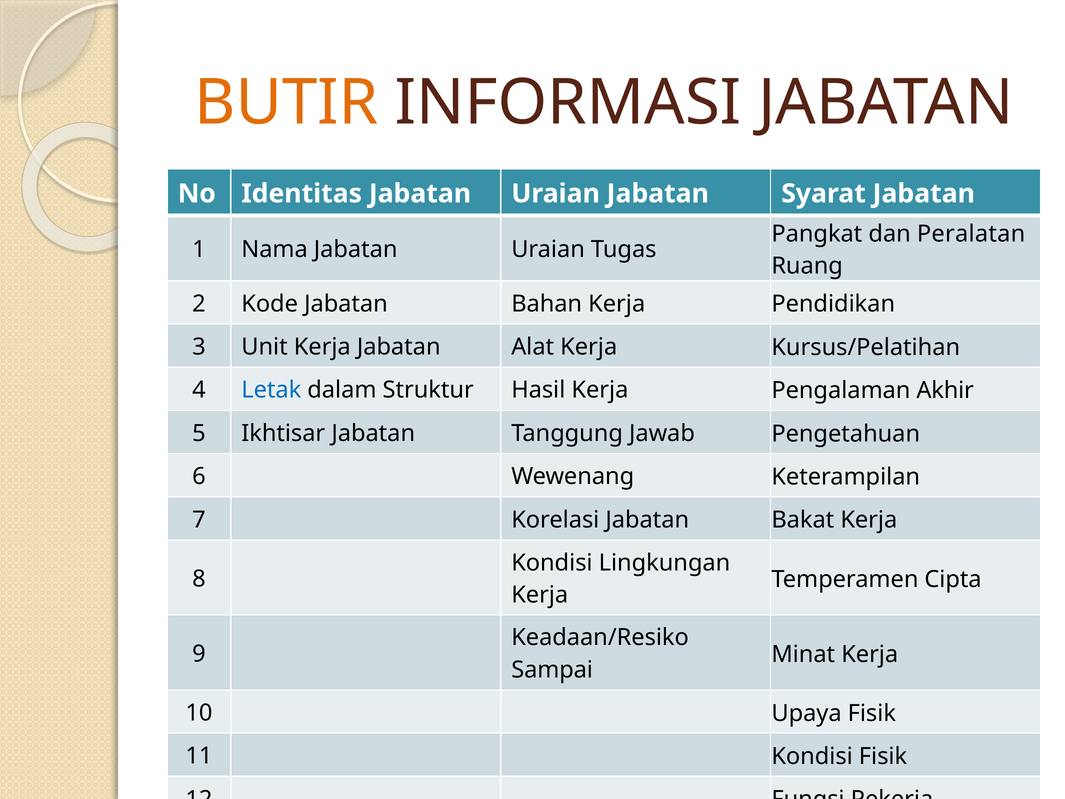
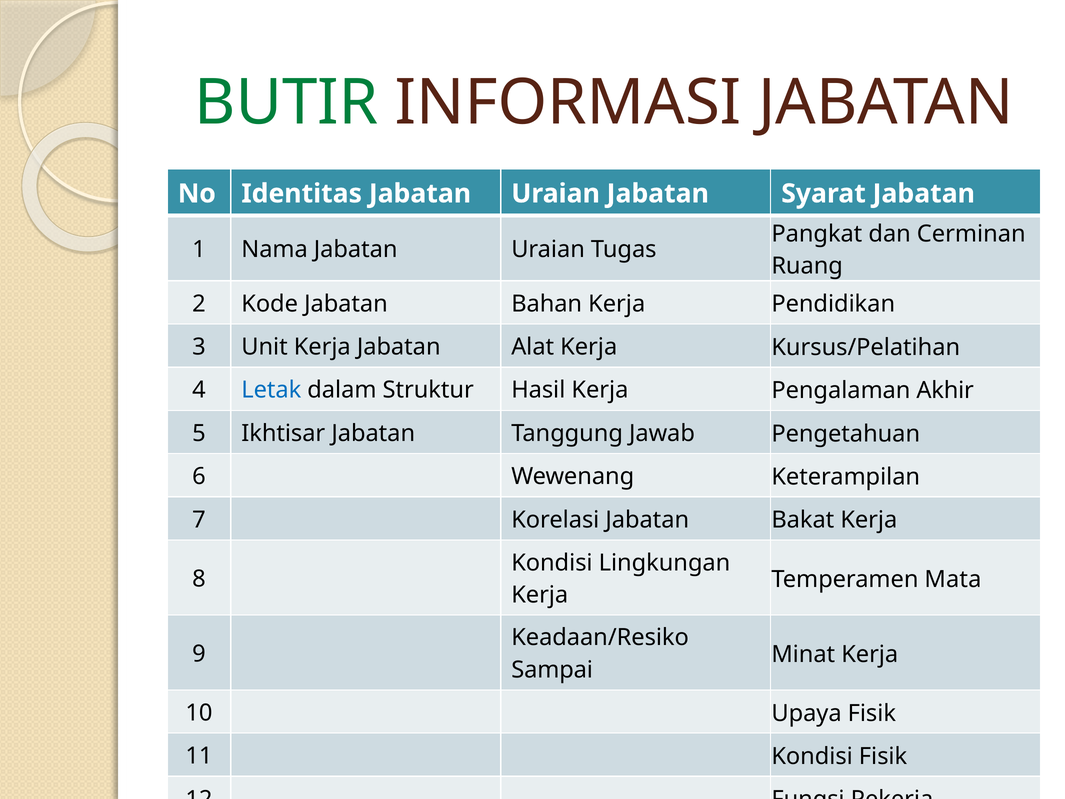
BUTIR colour: orange -> green (286, 103)
Peralatan: Peralatan -> Cerminan (971, 234)
Cipta: Cipta -> Mata (953, 579)
